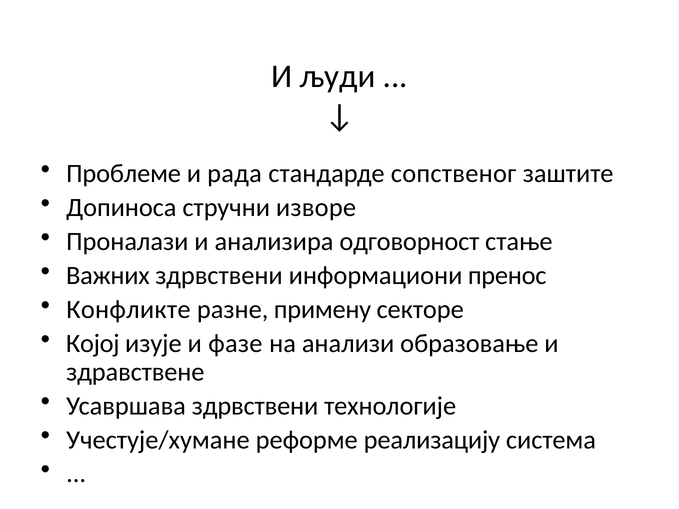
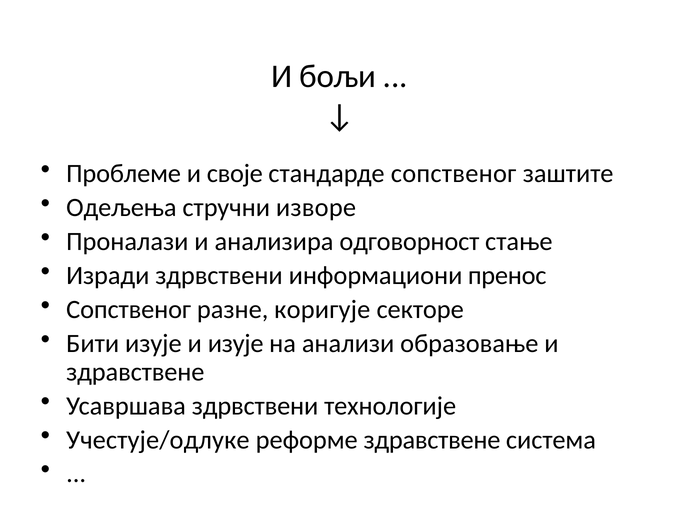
људи: људи -> бољи (338, 76)
рада: рада -> своје (235, 174)
Допиноса: Допиноса -> Одељења (121, 208)
Важних: Важних -> Изради (108, 276)
Конфликте: Конфликте -> Сопственог (129, 310)
примену: примену -> коригује (322, 310)
Којој: Којој -> Бити (93, 344)
и фазе: фазе -> изује (236, 344)
Учестује/хумане: Учестује/хумане -> Учестује/одлуке (158, 440)
реформе реализацију: реализацију -> здравствене (432, 440)
